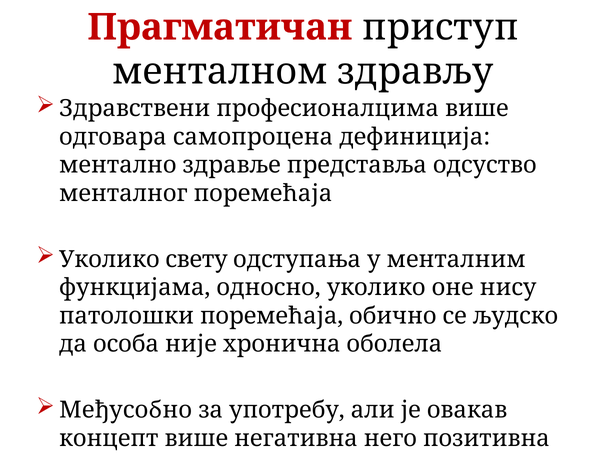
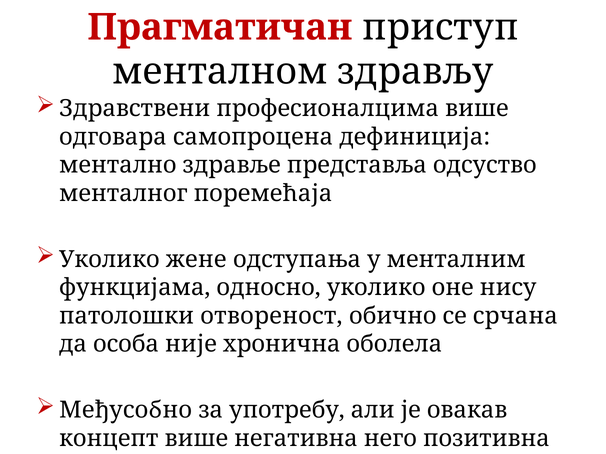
свету: свету -> жене (196, 260)
патолошки поремећаја: поремећаја -> отвореност (271, 316)
људско: људско -> срчана (515, 316)
